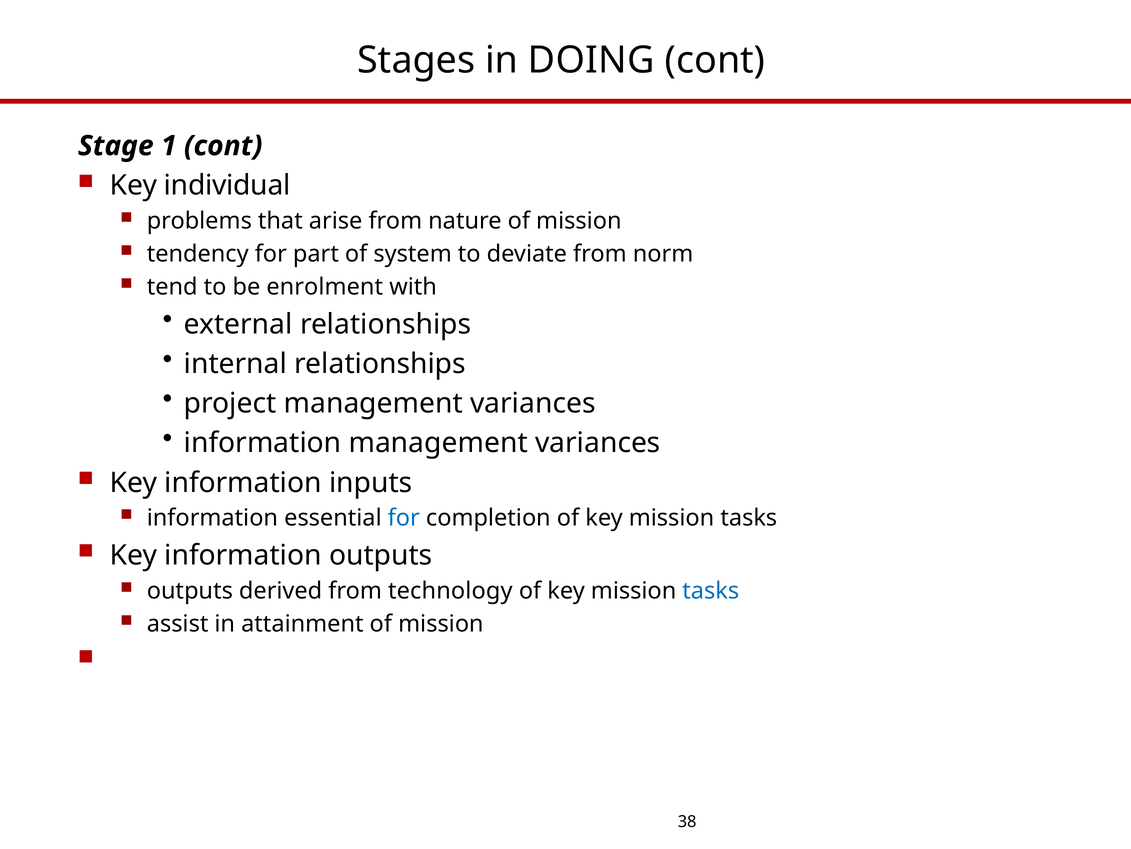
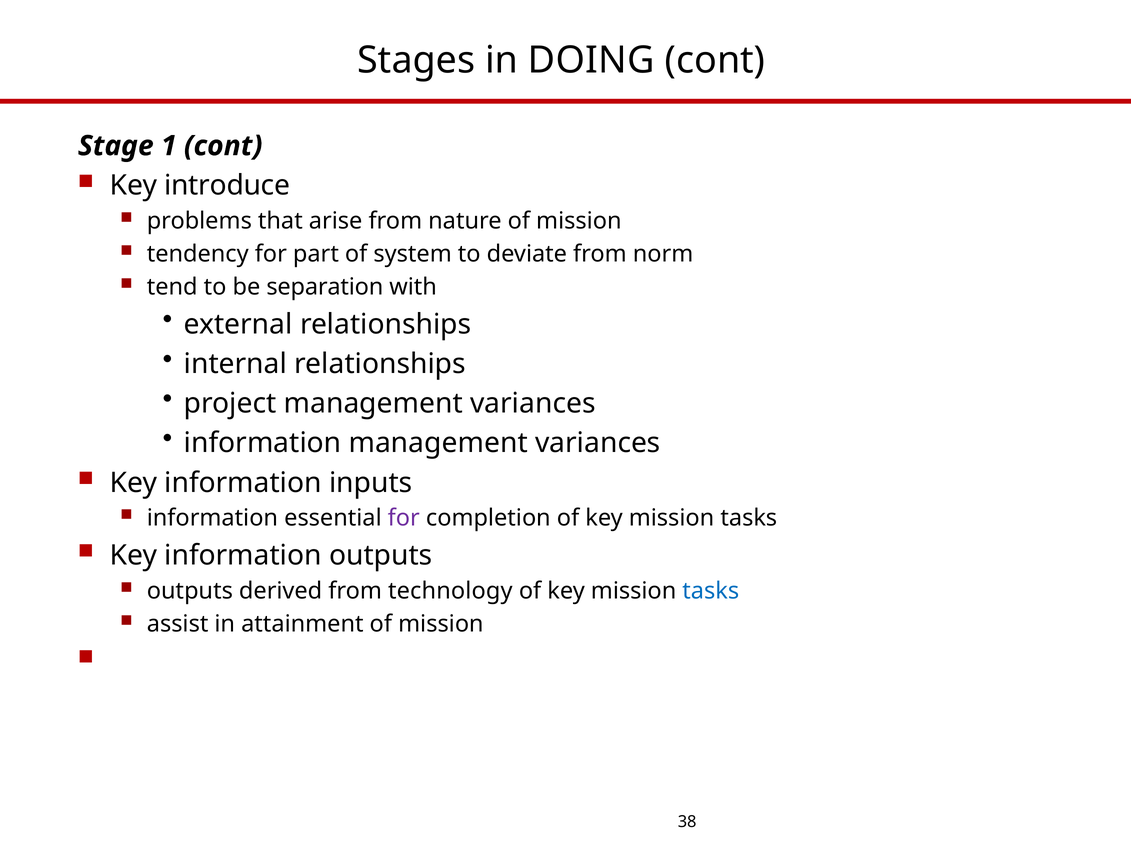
individual: individual -> introduce (227, 185)
enrolment: enrolment -> separation (325, 287)
for colour: blue -> purple (404, 518)
